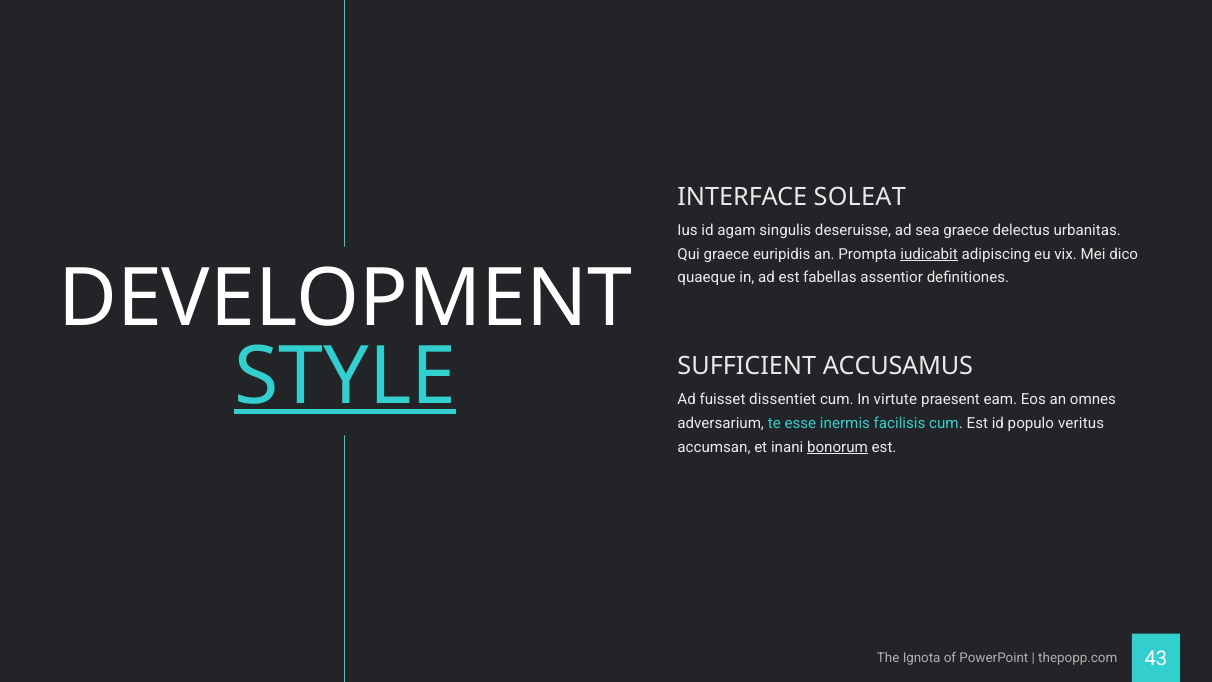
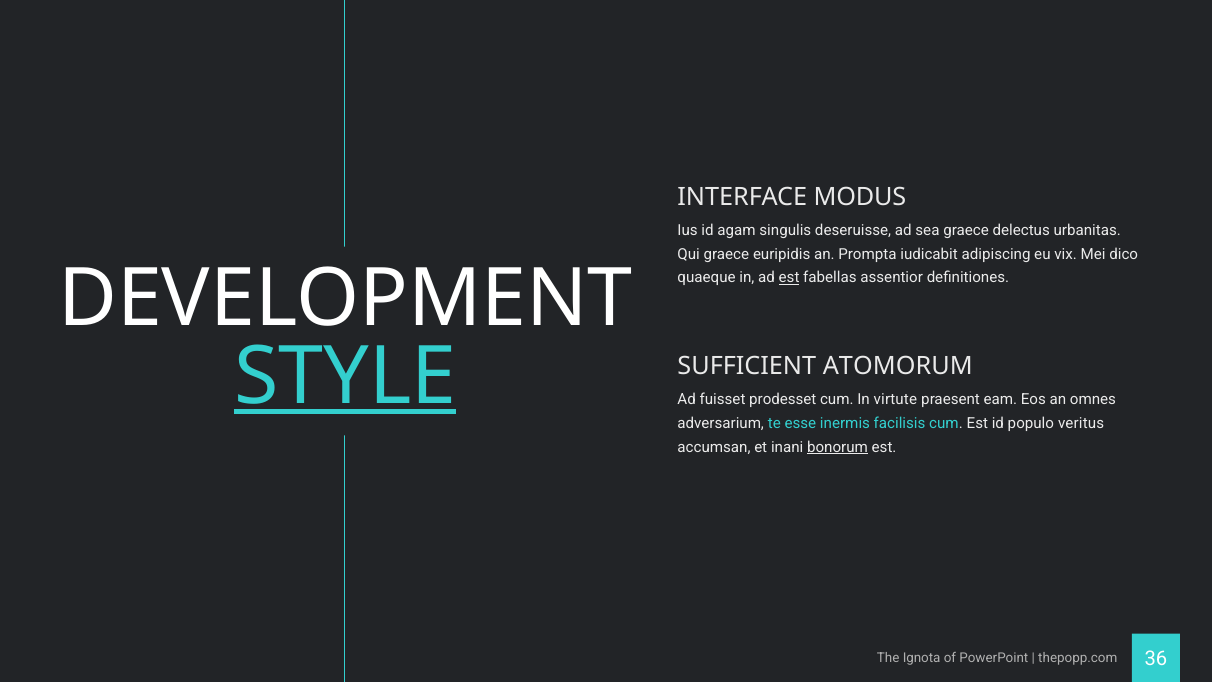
SOLEAT: SOLEAT -> MODUS (860, 197)
iudicabit underline: present -> none (929, 254)
est underline: none -> present (789, 278)
ACCUSAMUS: ACCUSAMUS -> ATOMORUM (898, 366)
dissentiet: dissentiet -> prodesset (783, 400)
43: 43 -> 36 (1156, 658)
